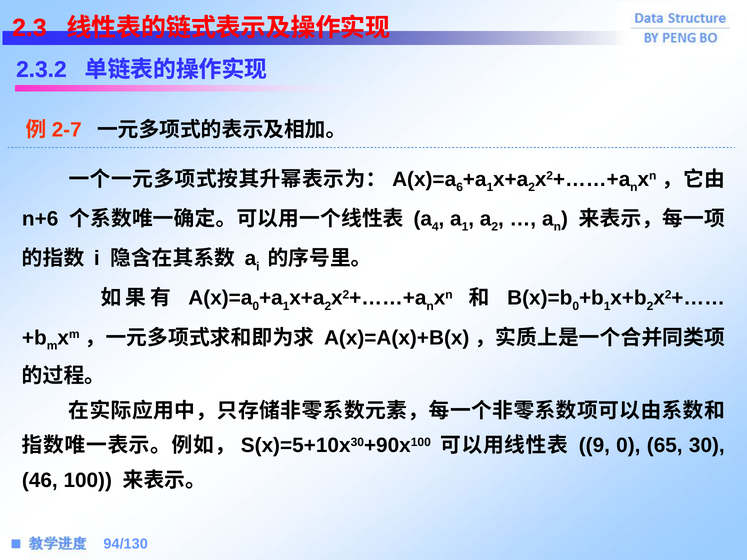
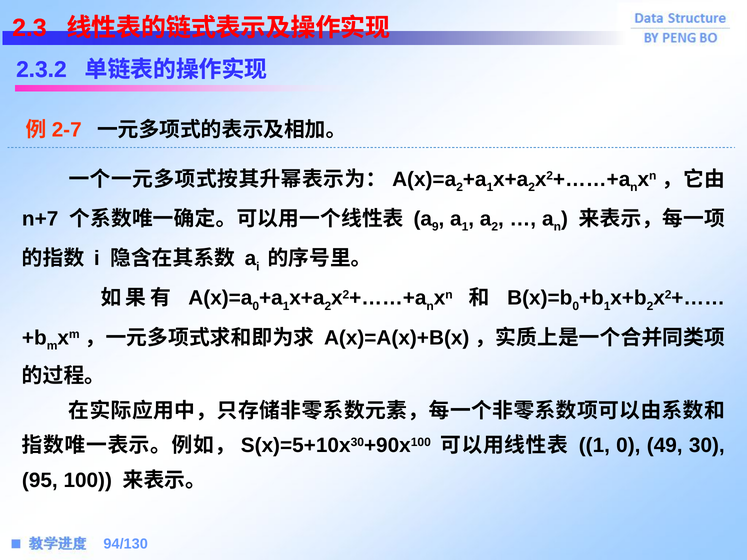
6: 6 -> 2 (460, 187)
n+6: n+6 -> n+7 (40, 219)
4: 4 -> 9 (435, 227)
9: 9 -> 1 (594, 446)
65: 65 -> 49 (665, 446)
46: 46 -> 95 (40, 481)
